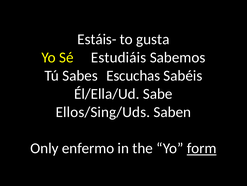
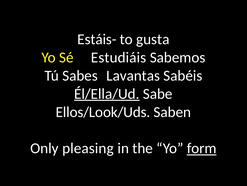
Escuchas: Escuchas -> Lavantas (133, 75)
Él/Ella/Ud underline: none -> present (107, 93)
Ellos/Sing/Uds: Ellos/Sing/Uds -> Ellos/Look/Uds (103, 112)
enfermo: enfermo -> pleasing (88, 148)
